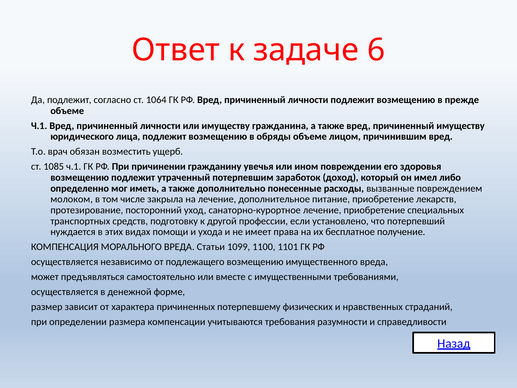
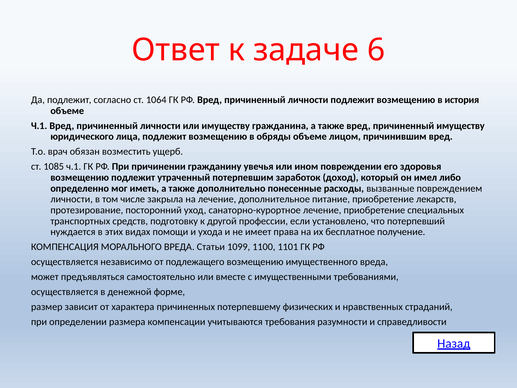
прежде: прежде -> история (462, 100)
молоком: молоком -> личности (72, 199)
